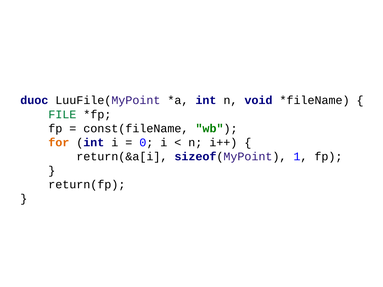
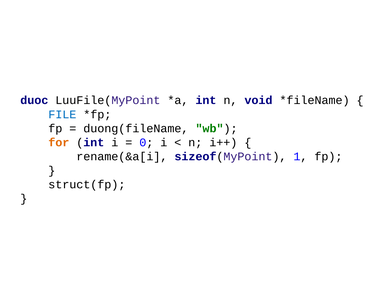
FILE colour: green -> blue (62, 115)
const(fileName: const(fileName -> duong(fileName (136, 129)
return(&a[i: return(&a[i -> rename(&a[i (122, 157)
return(fp: return(fp -> struct(fp (87, 185)
